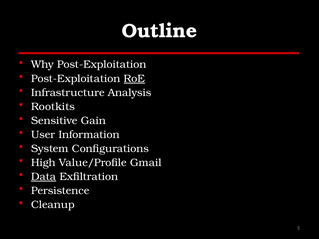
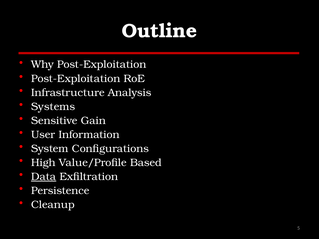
RoE underline: present -> none (134, 79)
Rootkits: Rootkits -> Systems (53, 107)
Gmail: Gmail -> Based (146, 163)
